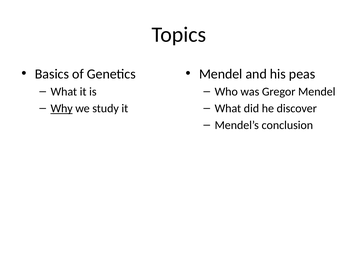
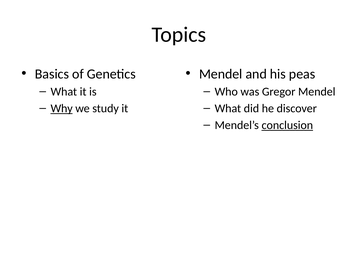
conclusion underline: none -> present (287, 125)
